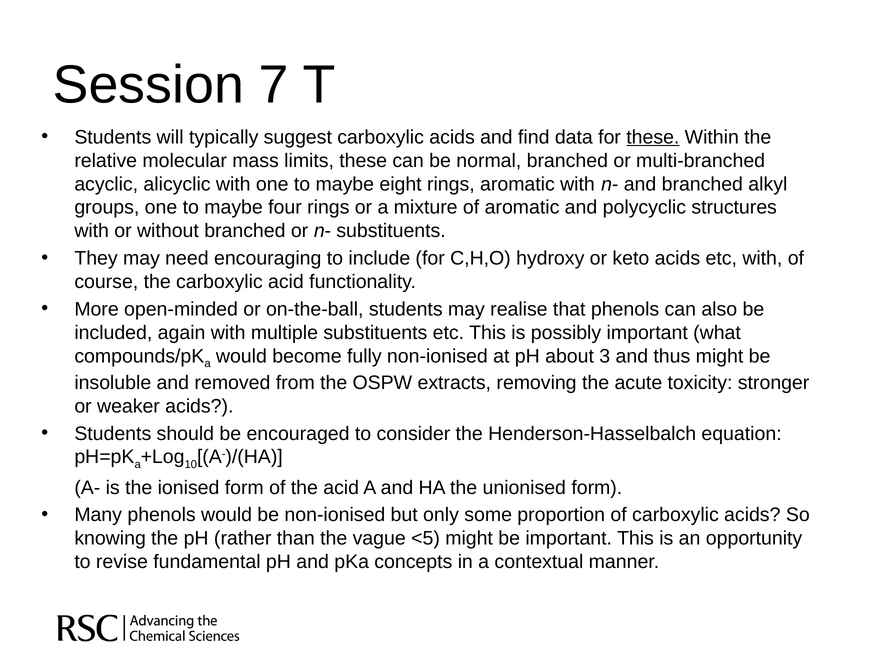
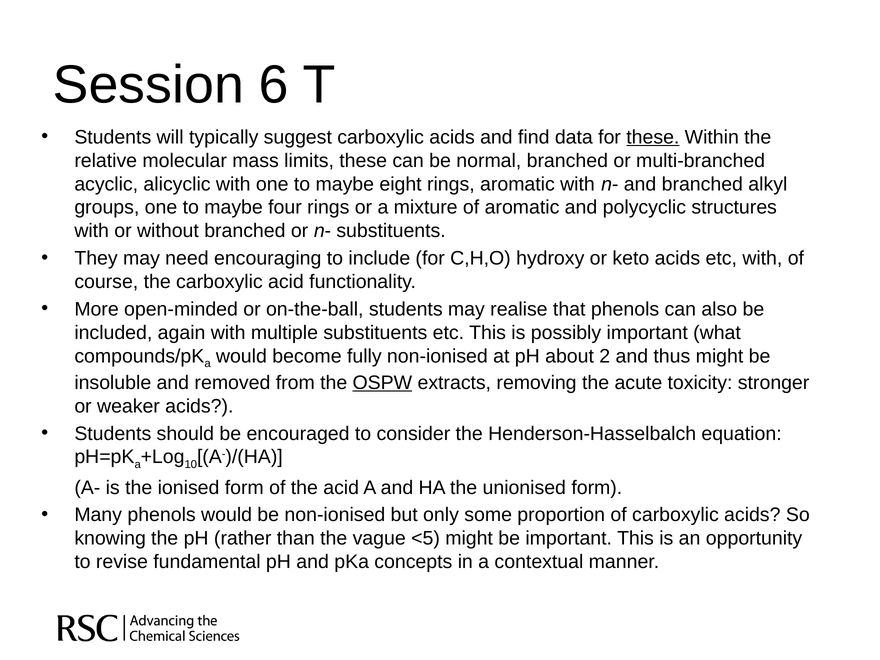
7: 7 -> 6 (274, 85)
3: 3 -> 2 (605, 356)
OSPW underline: none -> present (382, 383)
